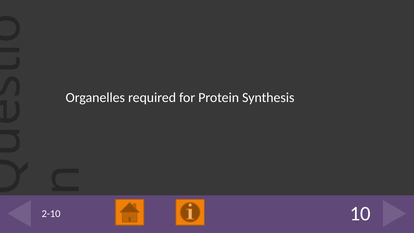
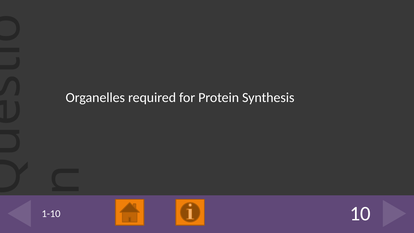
2-10: 2-10 -> 1-10 (51, 214)
